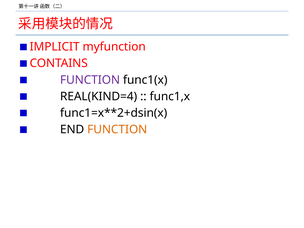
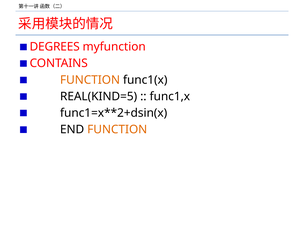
IMPLICIT: IMPLICIT -> DEGREES (55, 47)
FUNCTION colour: purple -> orange (90, 80)
REAL(KIND=4: REAL(KIND=4 -> REAL(KIND=5 (99, 96)
